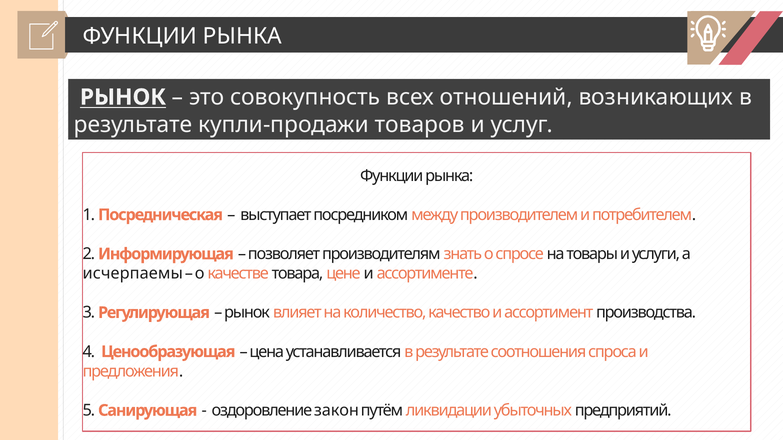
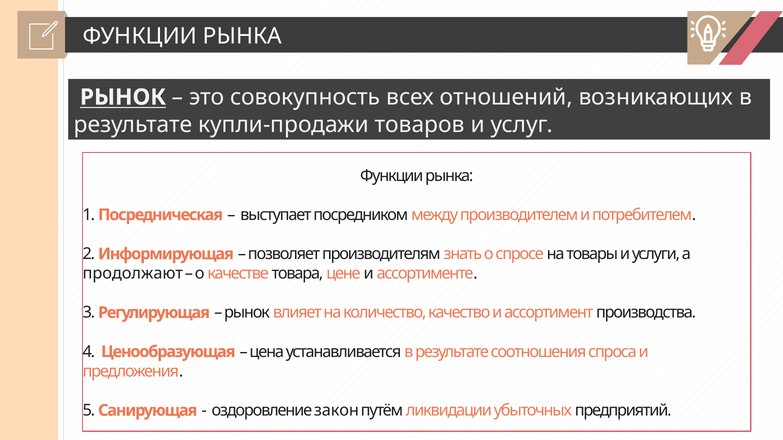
исчерпаемы: исчерпаемы -> продолжают (133, 274)
